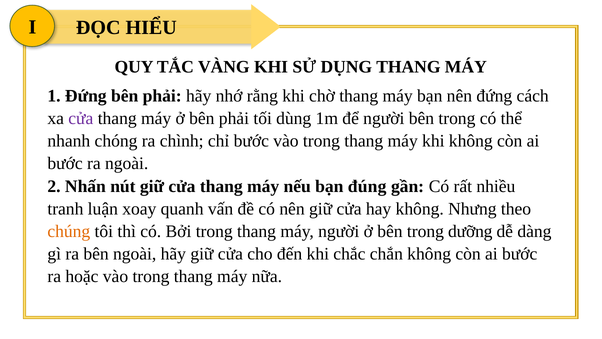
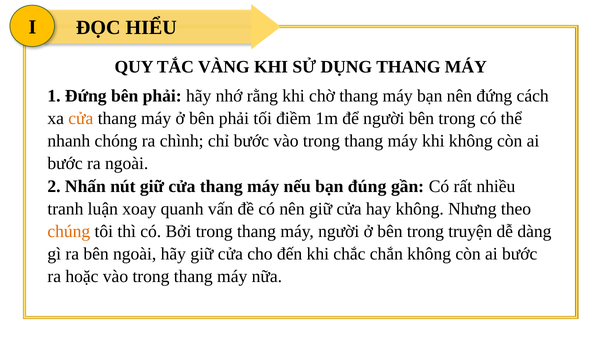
cửa colour: purple -> orange (81, 118)
dùng: dùng -> điềm (294, 118)
dưỡng: dưỡng -> truyện (470, 231)
